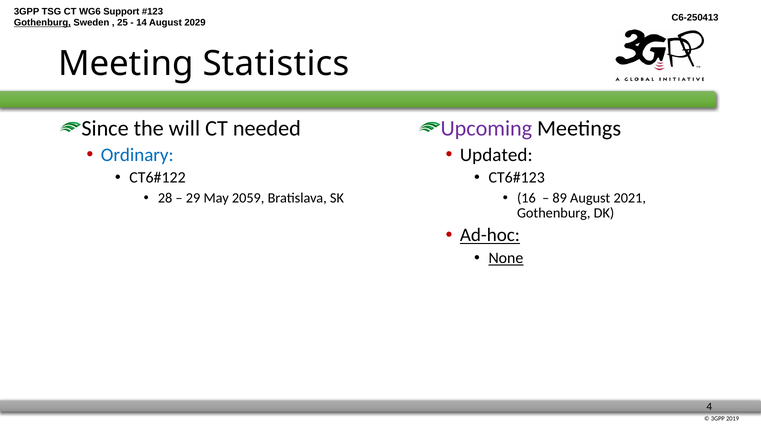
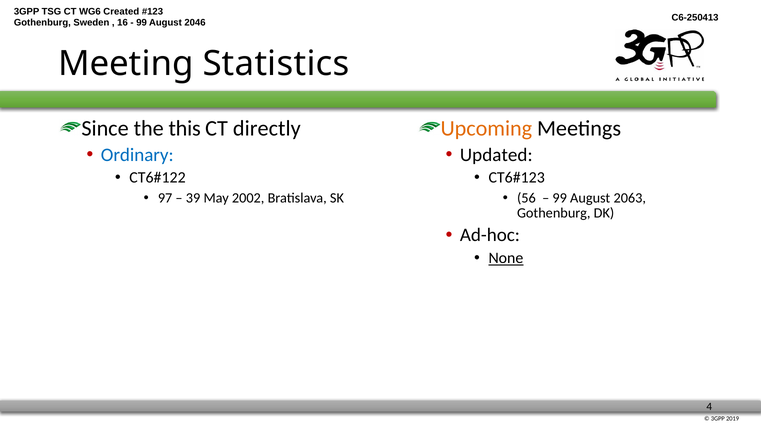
Support: Support -> Created (121, 11)
Gothenburg underline: present -> none (42, 23)
25: 25 -> 16 (123, 23)
14: 14 -> 99 (142, 23)
2029: 2029 -> 2046 (195, 23)
Upcoming colour: purple -> orange (486, 129)
will: will -> this (185, 129)
needed: needed -> directly (267, 129)
28: 28 -> 97 (165, 198)
29: 29 -> 39 (193, 198)
2059: 2059 -> 2002 (248, 198)
16: 16 -> 56 (526, 198)
89: 89 -> 99 (560, 198)
2021: 2021 -> 2063 (630, 198)
Ad-hoc underline: present -> none (490, 235)
